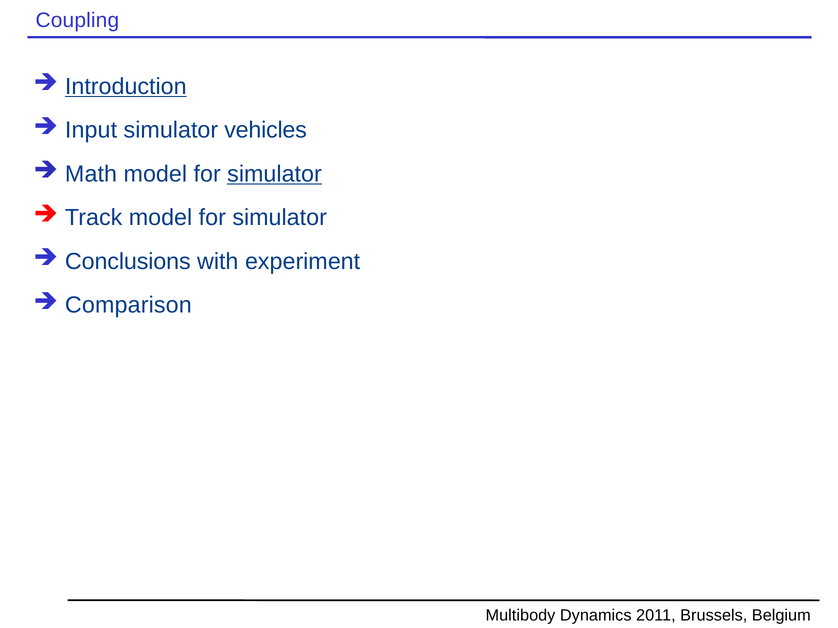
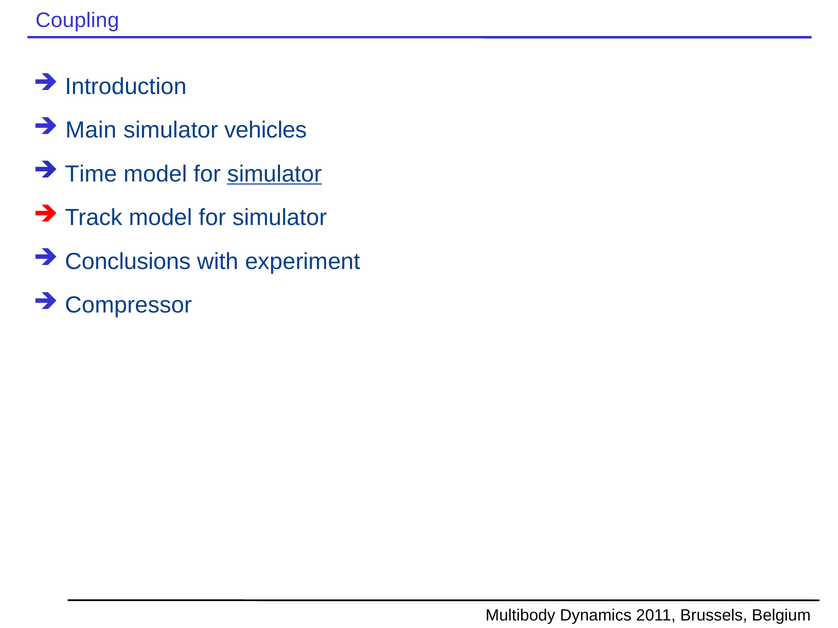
Introduction underline: present -> none (126, 87)
Input: Input -> Main (91, 130)
Math: Math -> Time (91, 174)
Comparison: Comparison -> Compressor (128, 305)
